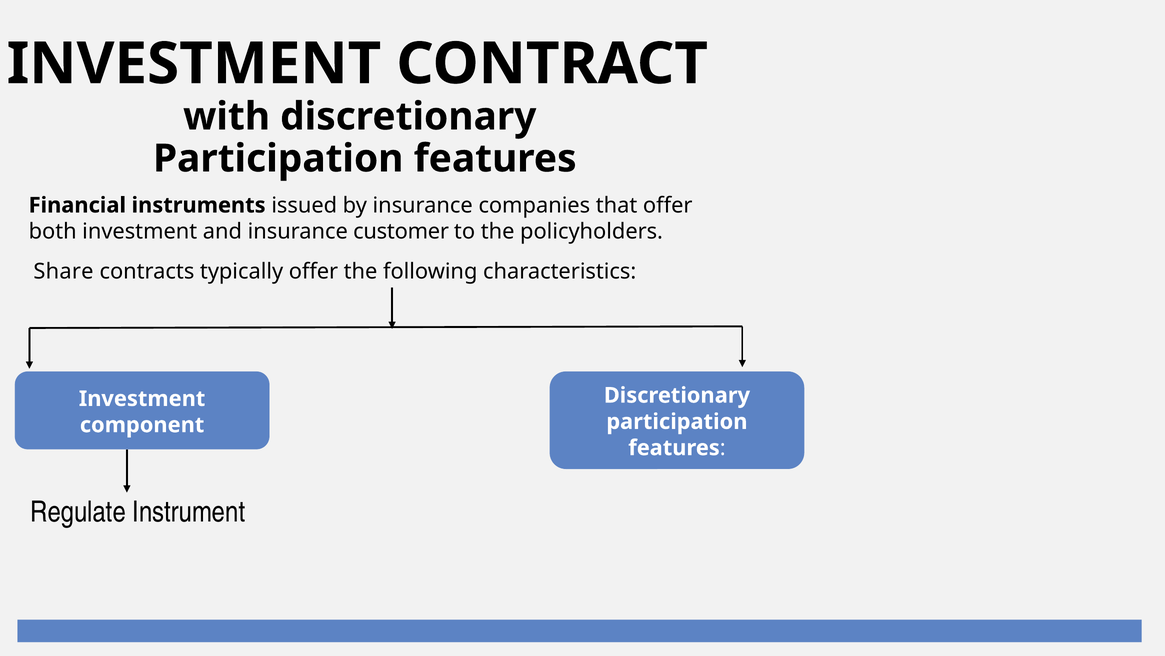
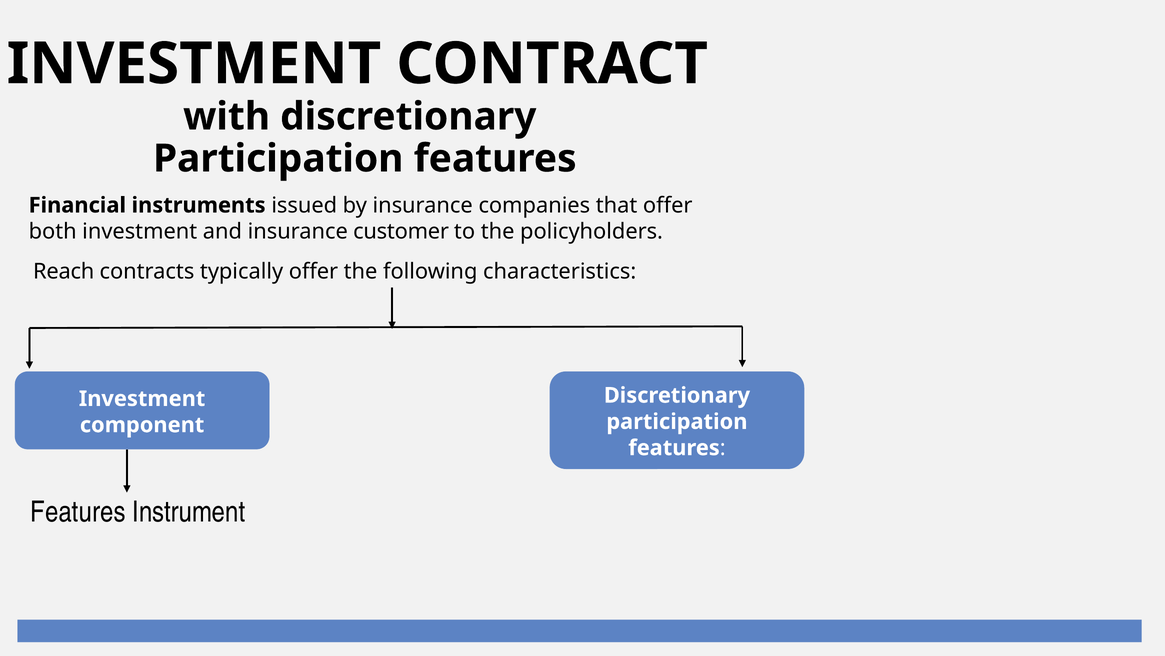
Share: Share -> Reach (64, 271)
Regulate: Regulate -> Features (78, 512)
